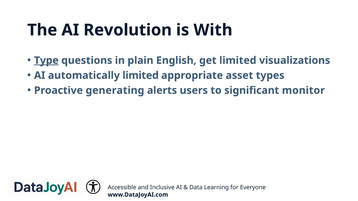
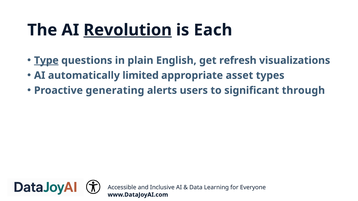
Revolution underline: none -> present (128, 30)
With: With -> Each (213, 30)
get limited: limited -> refresh (238, 61)
monitor: monitor -> through (303, 91)
